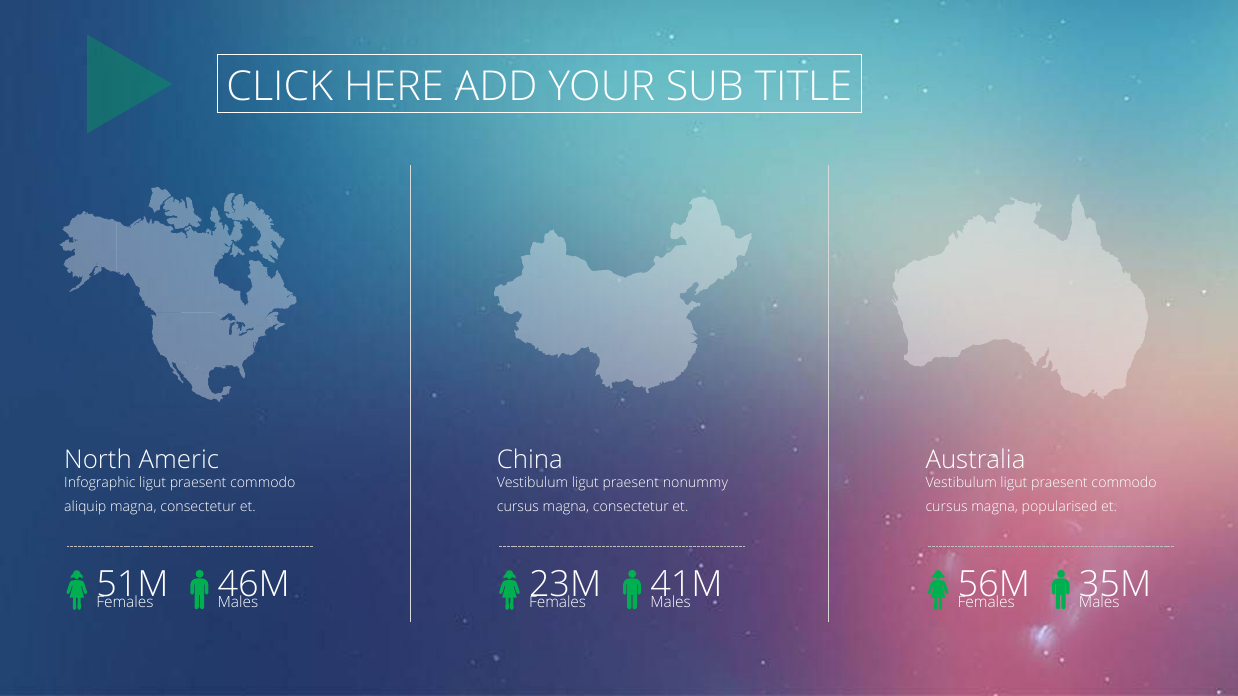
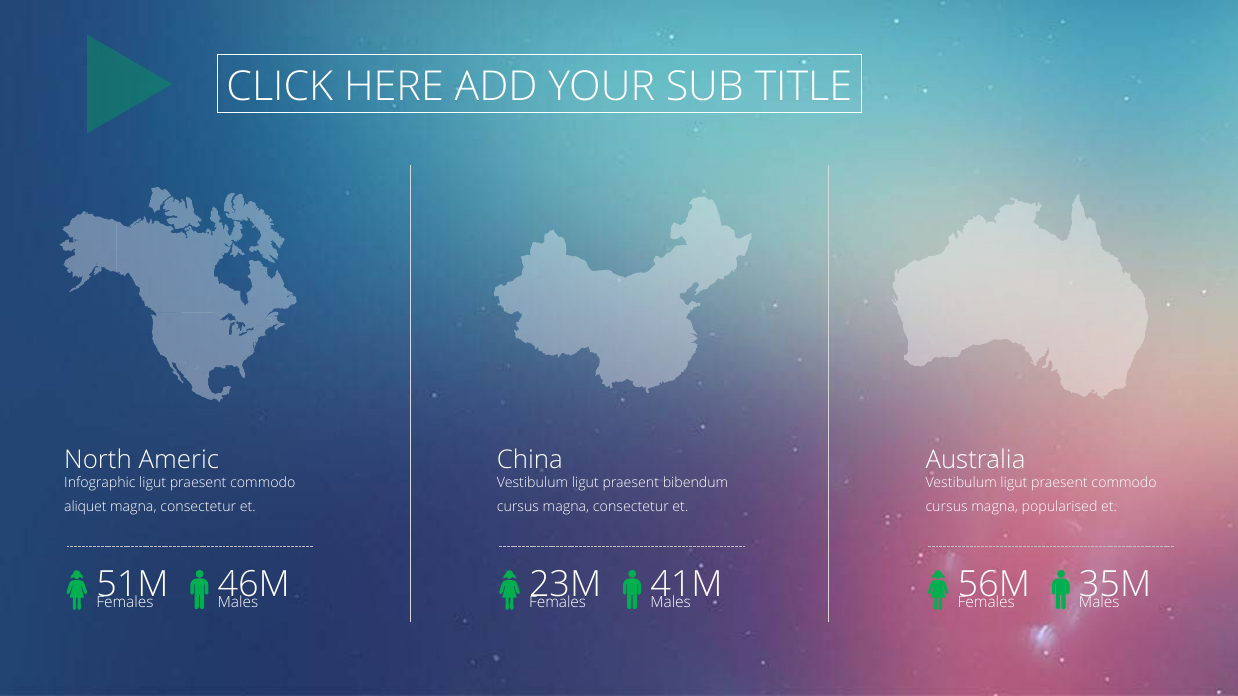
nonummy: nonummy -> bibendum (695, 483)
aliquip: aliquip -> aliquet (85, 507)
